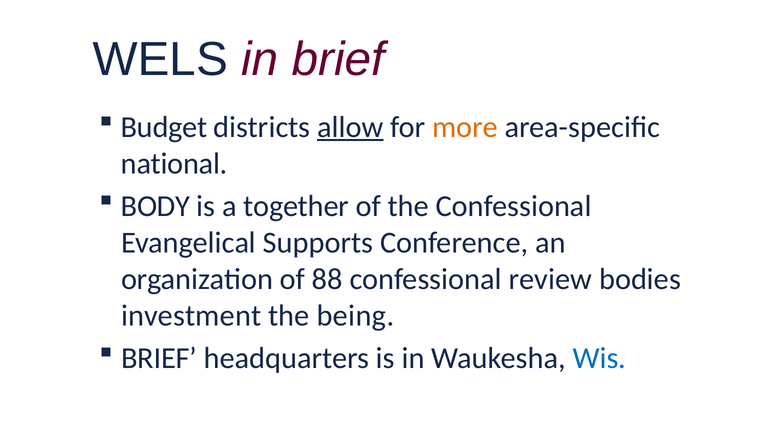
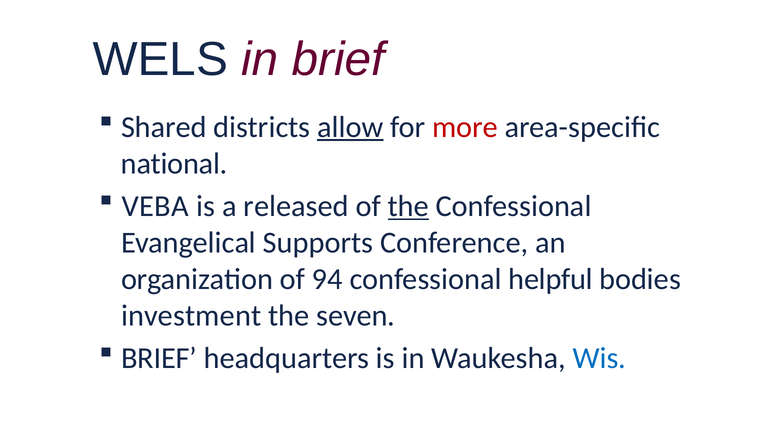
Budget: Budget -> Shared (164, 127)
more colour: orange -> red (465, 127)
BODY: BODY -> VEBA (155, 206)
together: together -> released (296, 206)
the underline: none -> present (408, 206)
88: 88 -> 94 (327, 279)
review: review -> helpful (551, 279)
being: being -> seven (356, 316)
